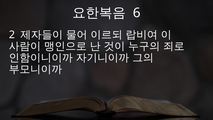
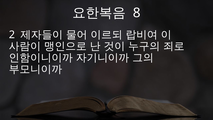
6: 6 -> 8 (137, 13)
